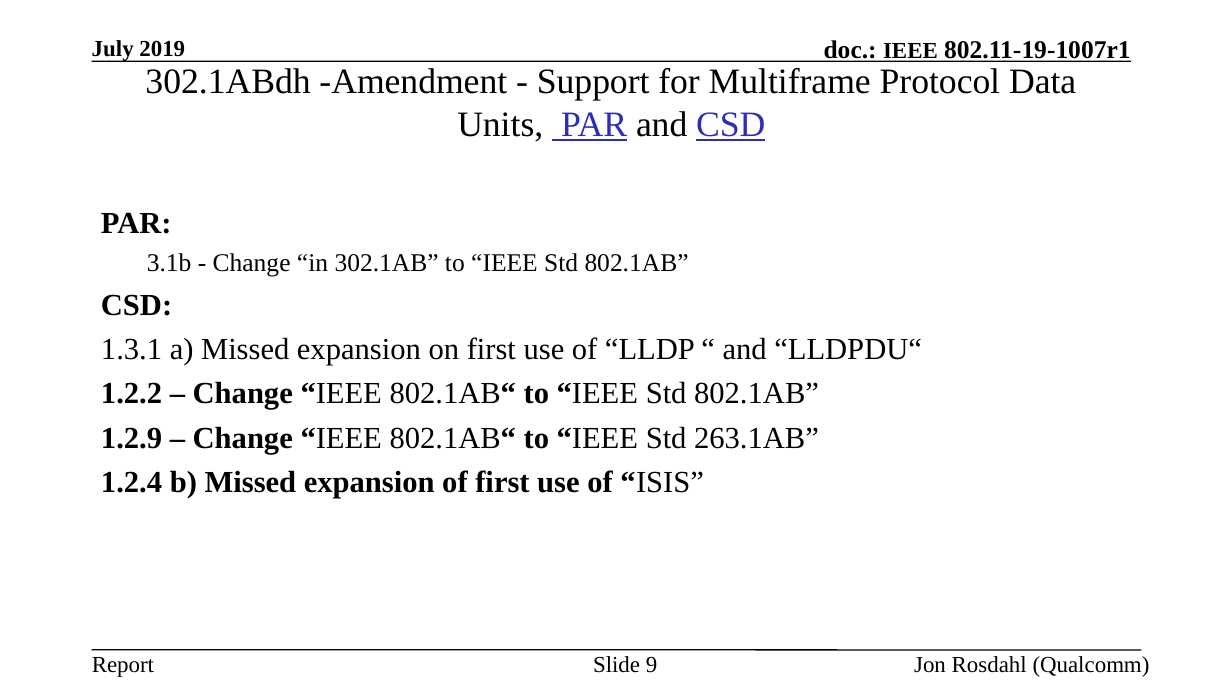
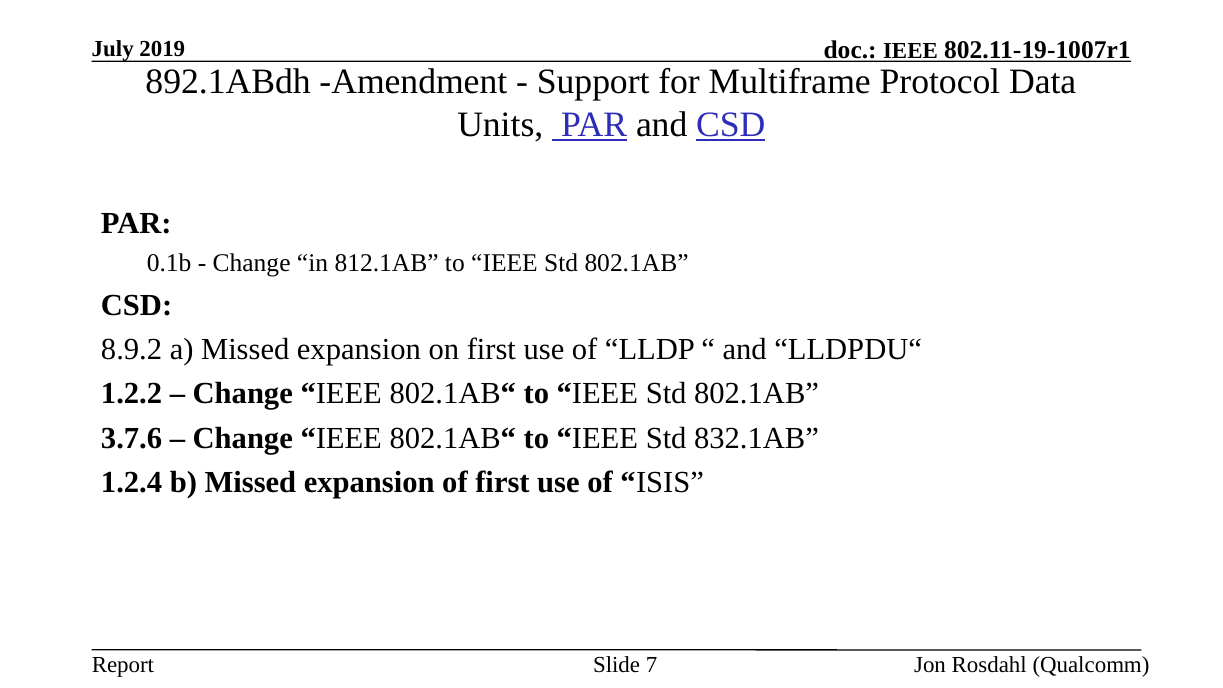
302.1ABdh: 302.1ABdh -> 892.1ABdh (228, 82)
3.1b: 3.1b -> 0.1b (169, 263)
302.1AB: 302.1AB -> 812.1AB (387, 263)
1.3.1: 1.3.1 -> 8.9.2 (132, 349)
1.2.9: 1.2.9 -> 3.7.6 (132, 438)
263.1AB: 263.1AB -> 832.1AB (756, 438)
9: 9 -> 7 (652, 665)
